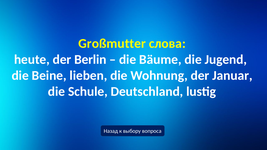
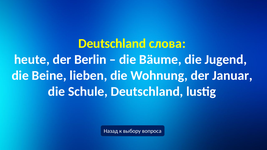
Großmutter: Großmutter -> Deutschland (112, 44)
